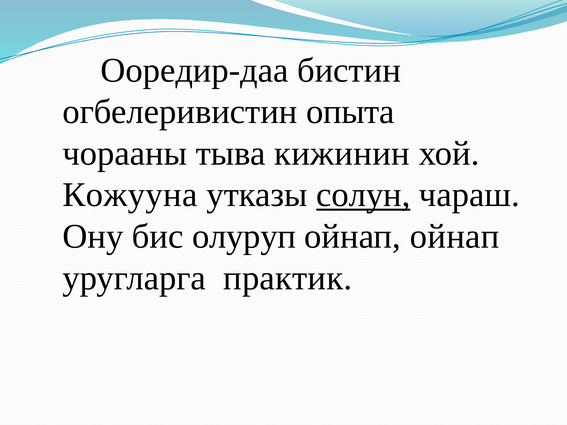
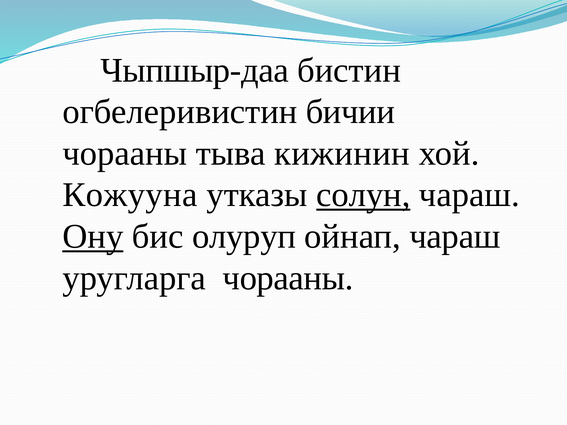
Ооредир-даа: Ооредир-даа -> Чыпшыр-даа (195, 70)
опыта: опыта -> бичии (350, 112)
Ону underline: none -> present (93, 237)
ойнап ойнап: ойнап -> чараш (455, 237)
уругларга практик: практик -> чорааны (288, 278)
